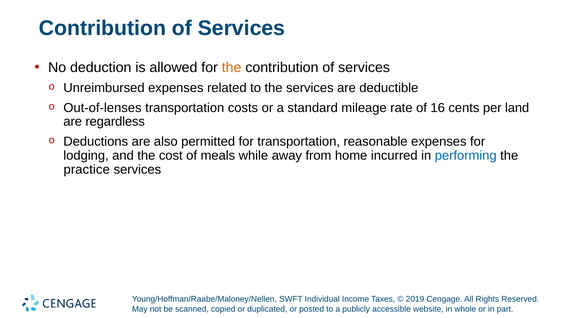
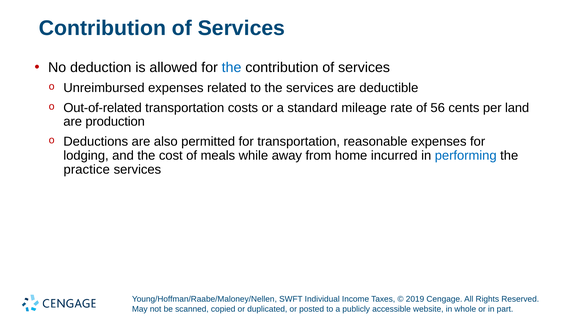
the colour: orange -> blue (232, 67)
Out-of-lenses: Out-of-lenses -> Out-of-related (103, 108)
16: 16 -> 56 (438, 108)
regardless: regardless -> production (115, 122)
